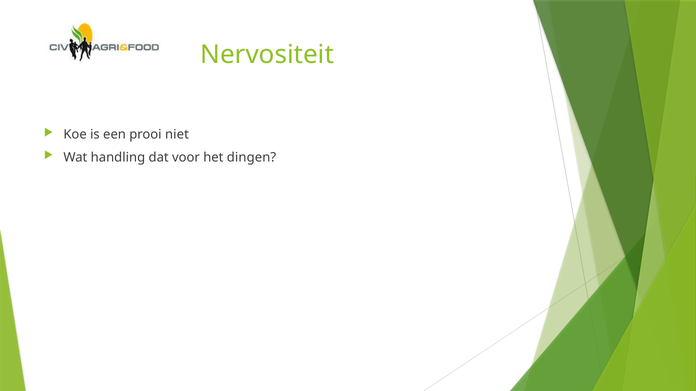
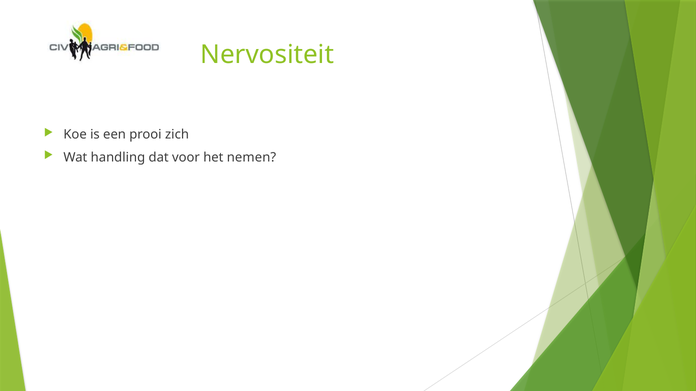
niet: niet -> zich (177, 135)
dingen: dingen -> nemen (251, 158)
